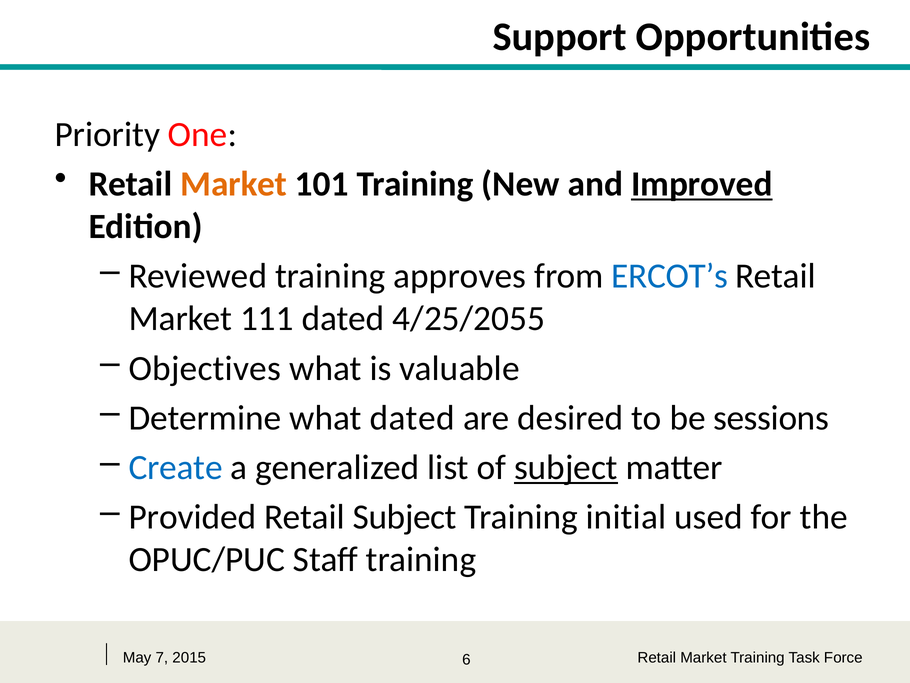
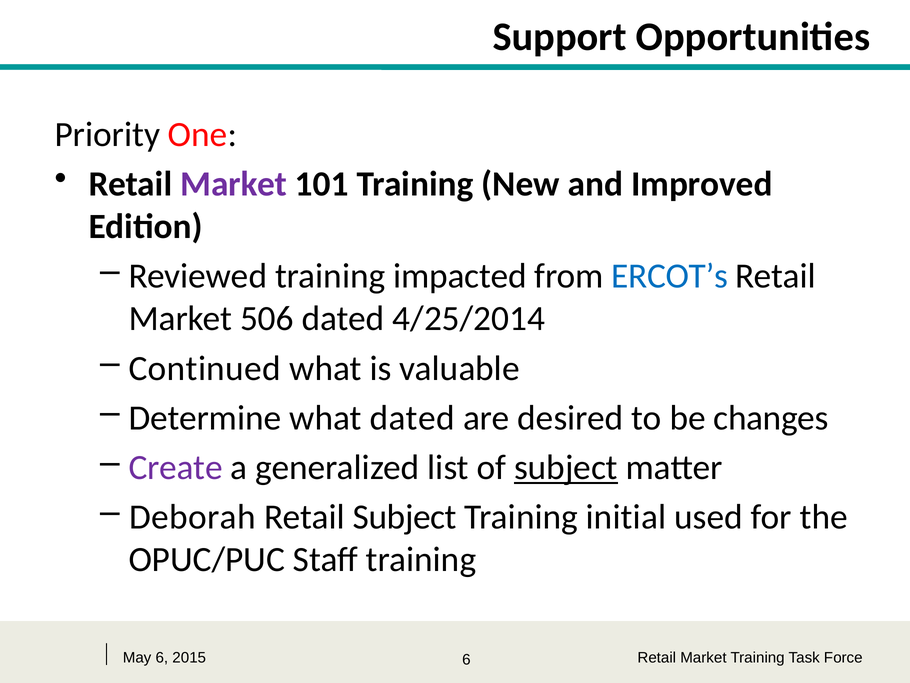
Market colour: orange -> purple (234, 184)
Improved underline: present -> none (702, 184)
approves: approves -> impacted (460, 276)
111: 111 -> 506 (267, 319)
4/25/2055: 4/25/2055 -> 4/25/2014 (469, 319)
Objectives: Objectives -> Continued (205, 368)
sessions: sessions -> changes (771, 418)
Create colour: blue -> purple (176, 467)
Provided: Provided -> Deborah (192, 517)
May 7: 7 -> 6 (162, 657)
